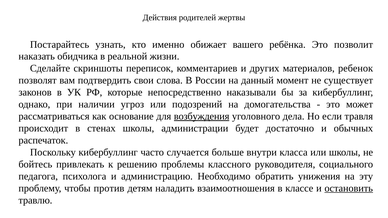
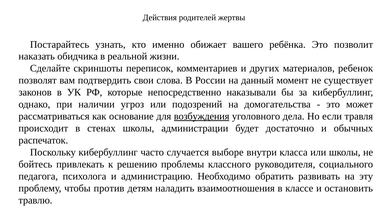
больше: больше -> выборе (228, 152)
унижения: унижения -> развивать (319, 176)
остановить underline: present -> none (349, 188)
